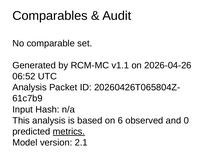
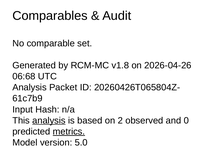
v1.1: v1.1 -> v1.8 (120, 65)
06:52: 06:52 -> 06:68 (24, 77)
analysis underline: none -> present (49, 121)
6: 6 -> 2 (120, 121)
2.1: 2.1 -> 5.0 (81, 143)
